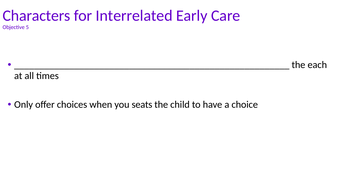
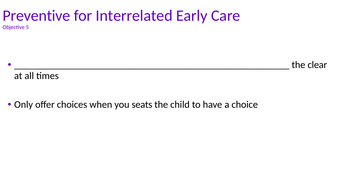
Characters: Characters -> Preventive (36, 16)
each: each -> clear (317, 65)
